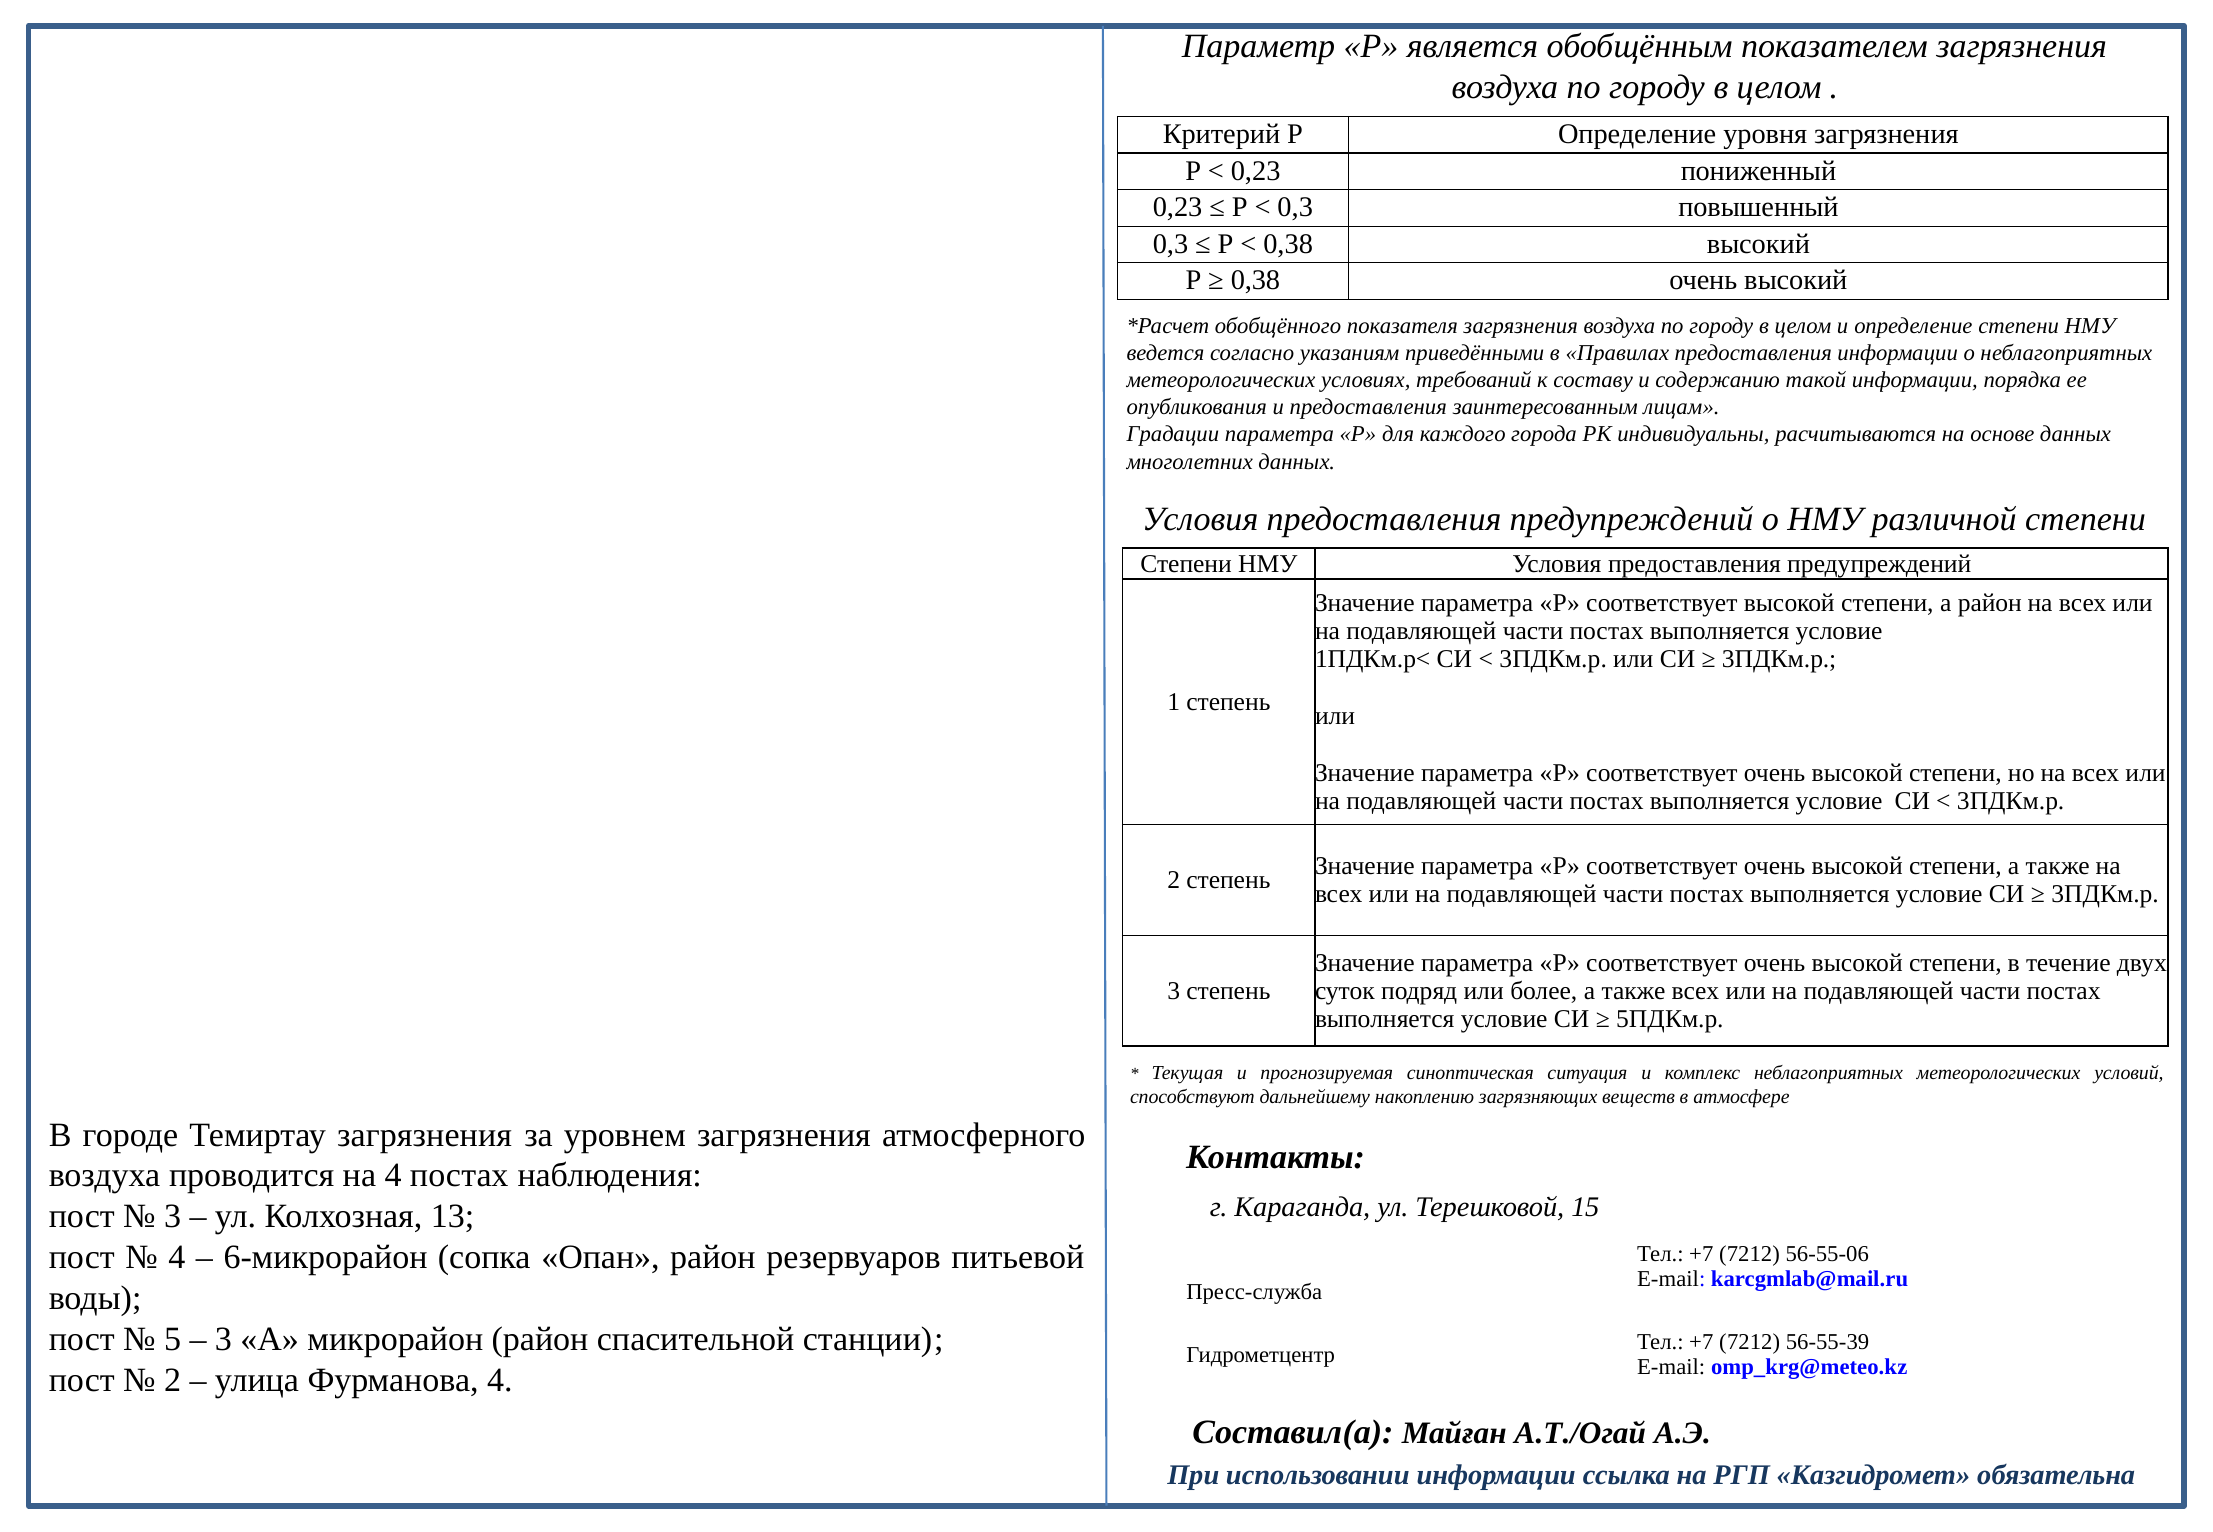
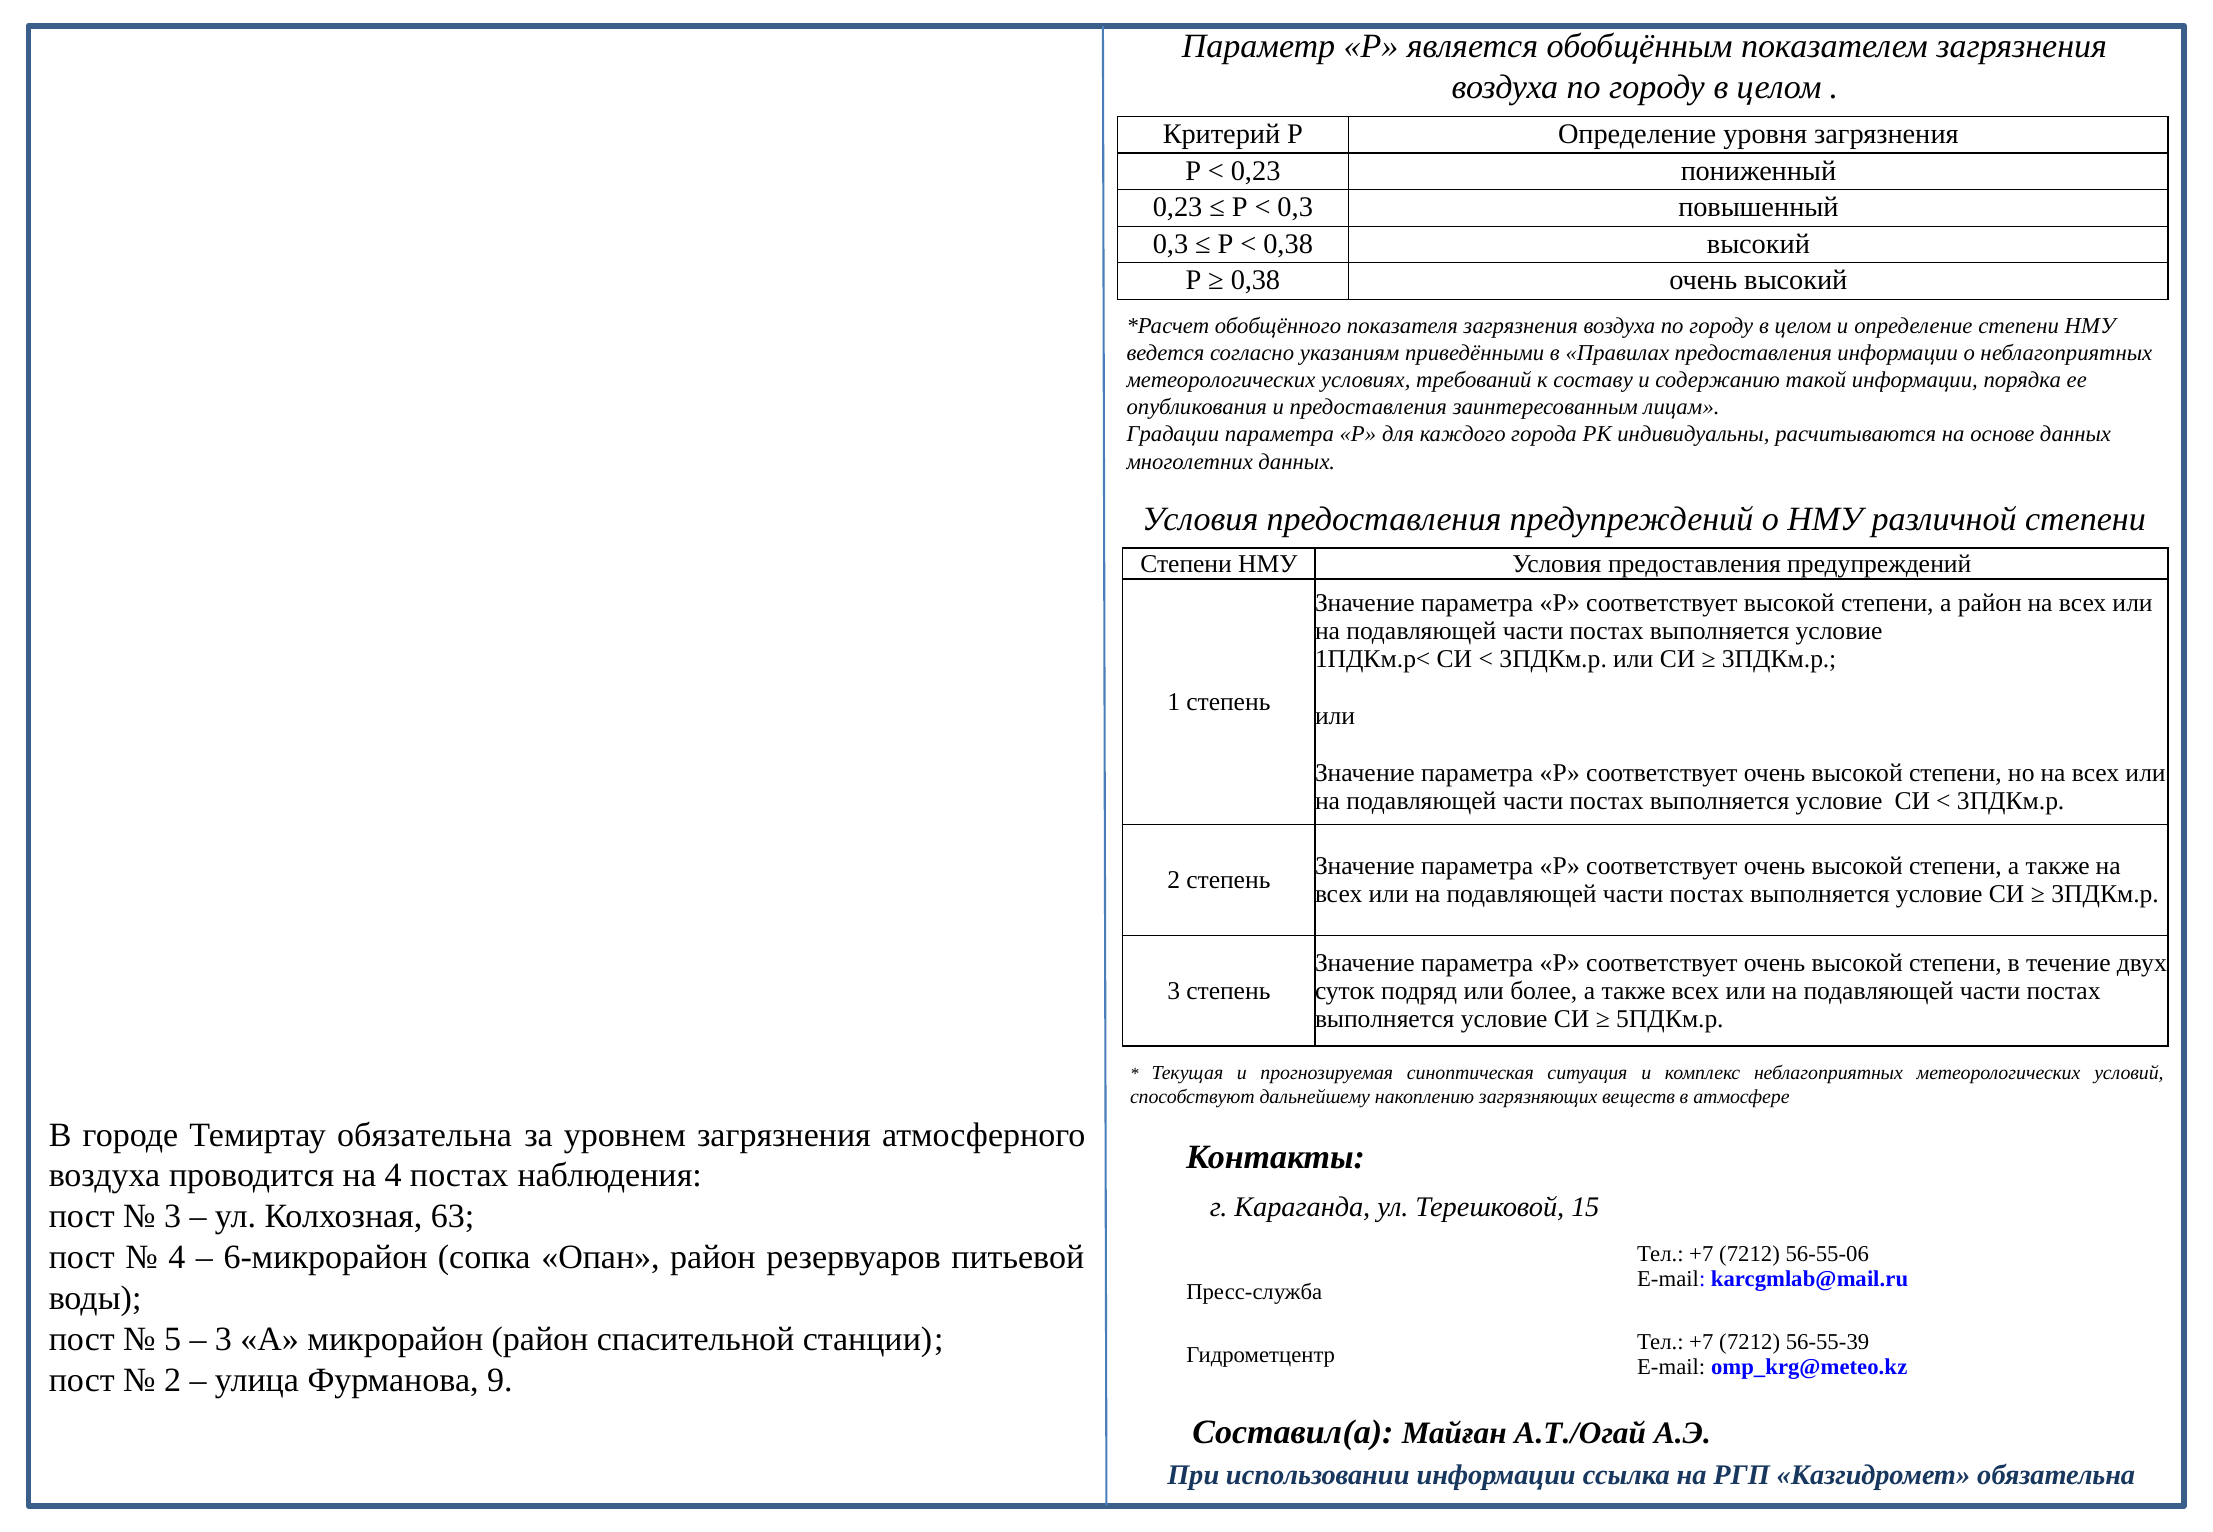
Темиртау загрязнения: загрязнения -> обязательна (425, 1135)
13: 13 -> 63 (452, 1217)
Фурманова 4: 4 -> 9 (500, 1380)
